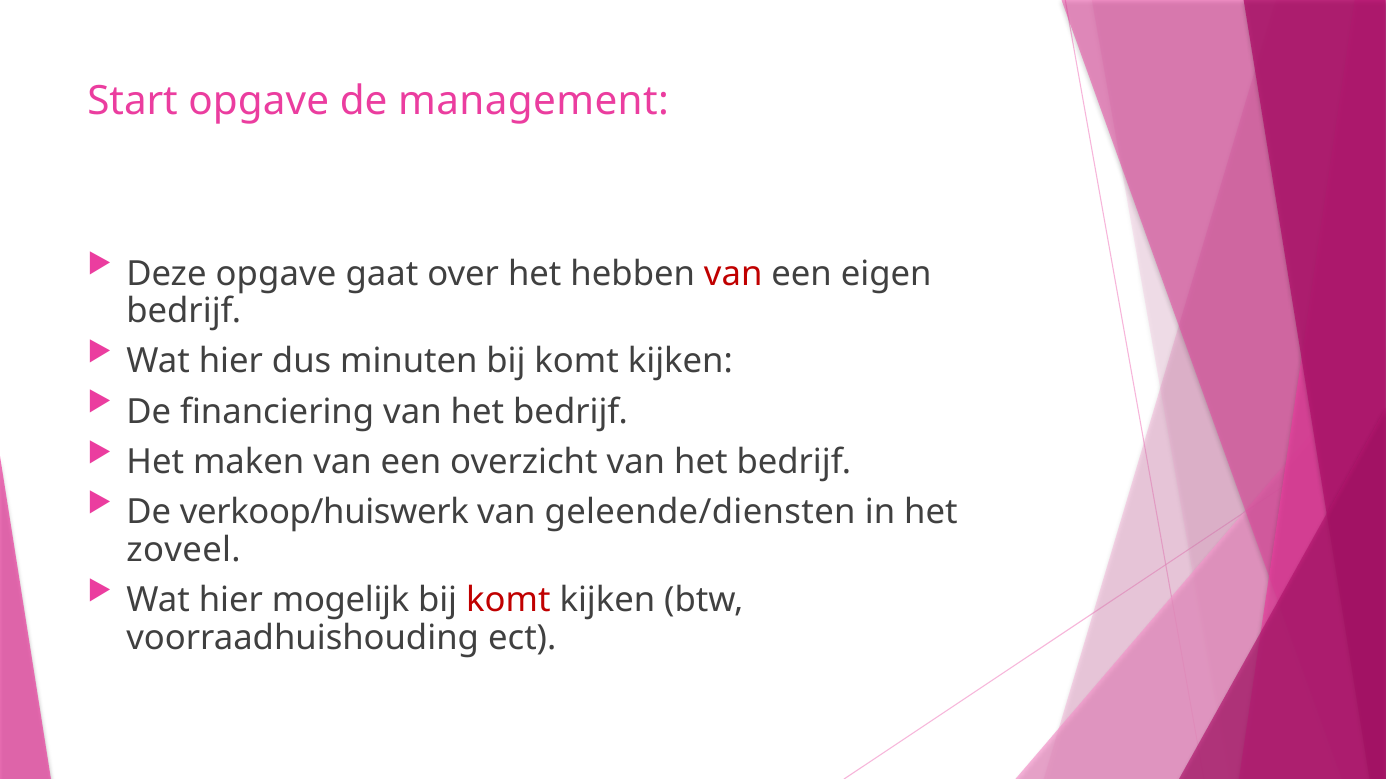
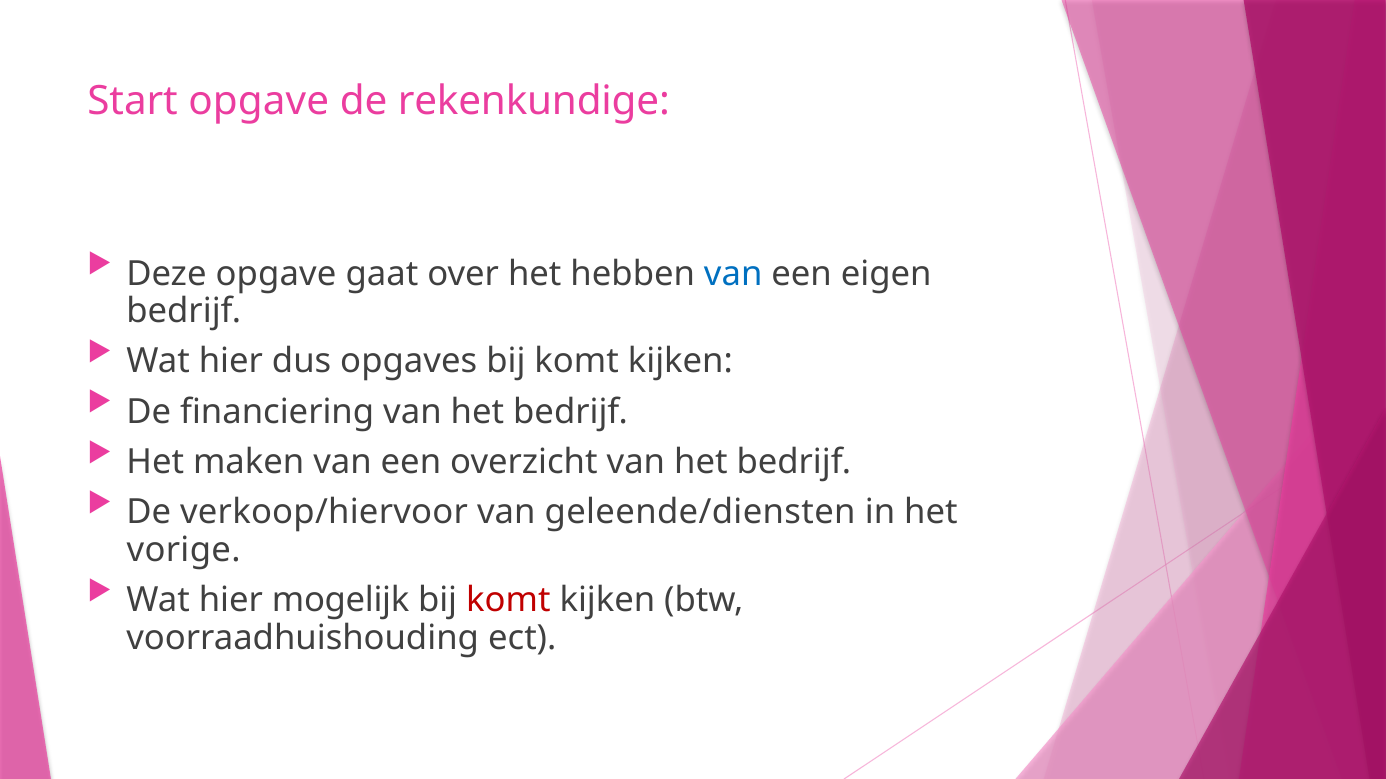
management: management -> rekenkundige (534, 101)
van colour: red -> blue (733, 274)
minuten: minuten -> opgaves (409, 362)
verkoop/huiswerk: verkoop/huiswerk -> verkoop/hiervoor (324, 513)
zoveel: zoveel -> vorige (184, 550)
